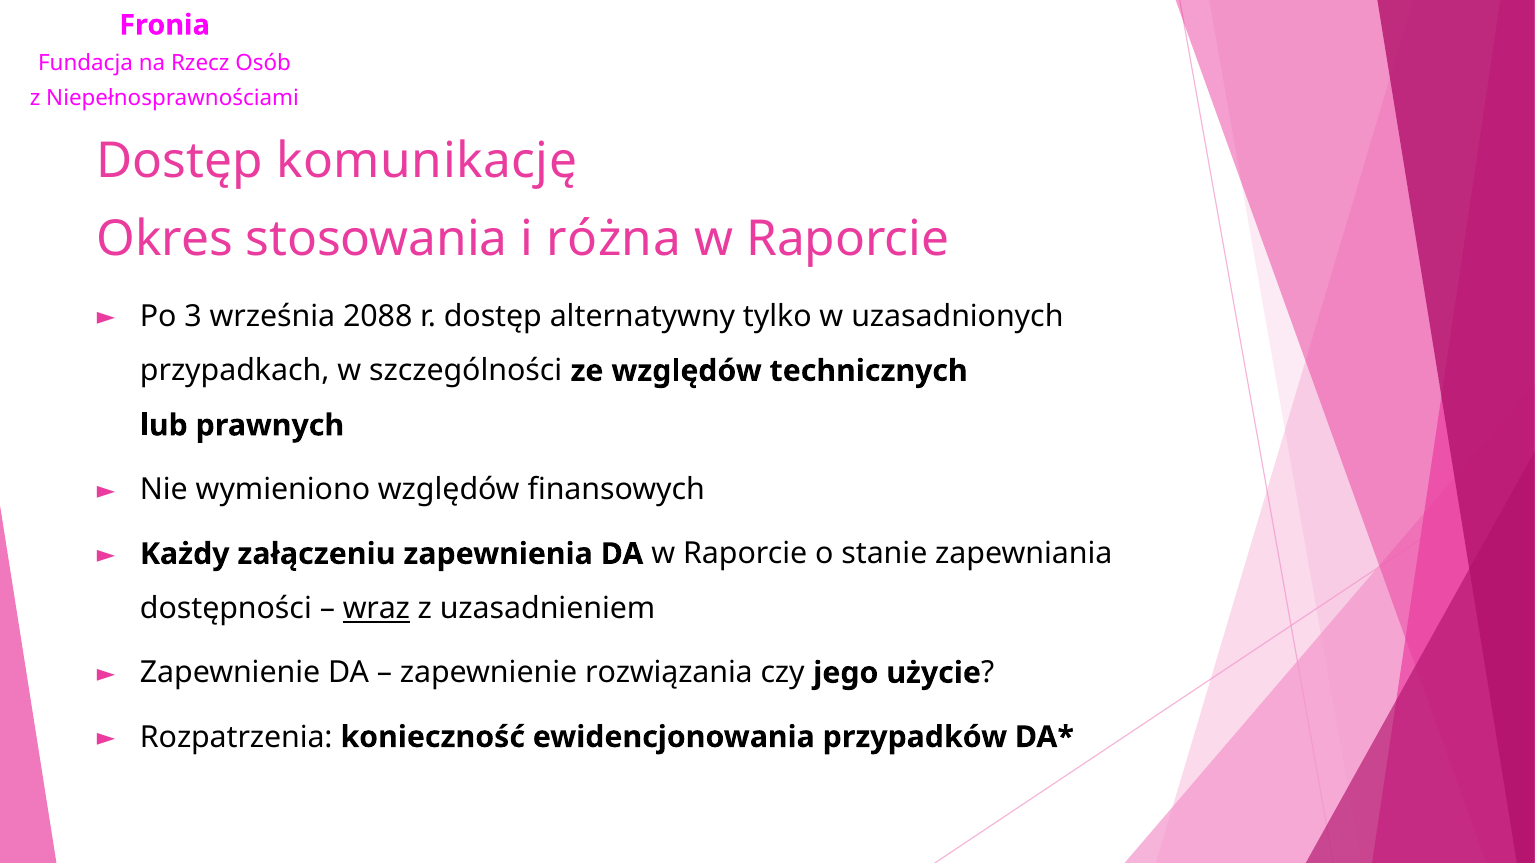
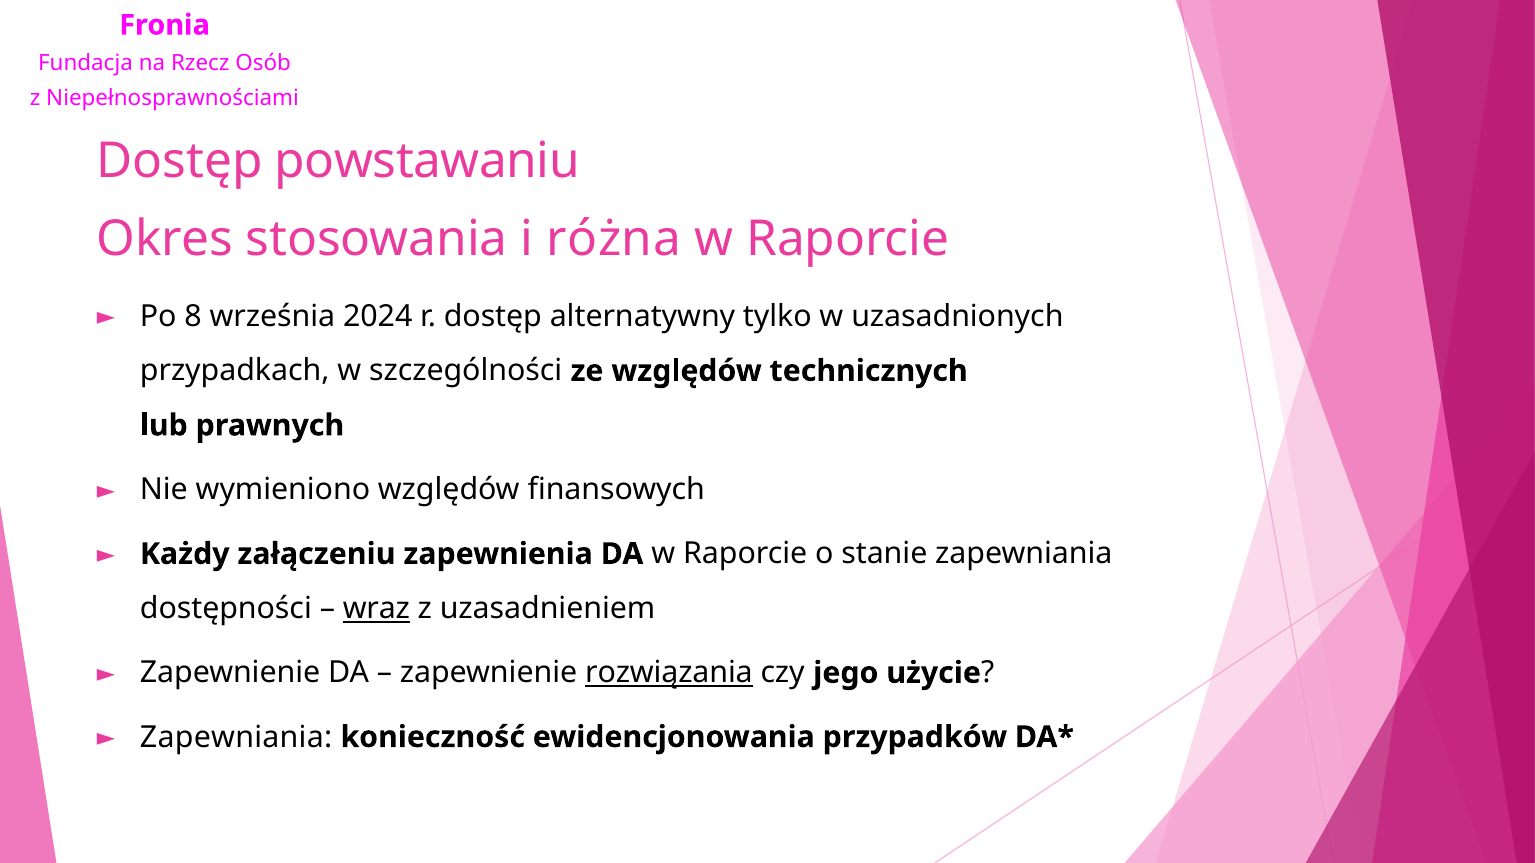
komunikację: komunikację -> powstawaniu (427, 162)
3: 3 -> 8 (193, 316)
2088: 2088 -> 2024 (378, 316)
rozwiązania underline: none -> present (669, 673)
Rozpatrzenia: Rozpatrzenia -> Zapewniania (236, 737)
